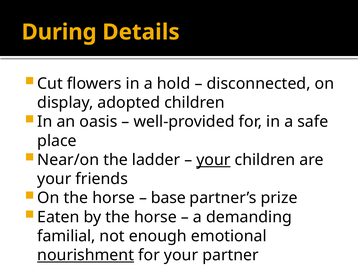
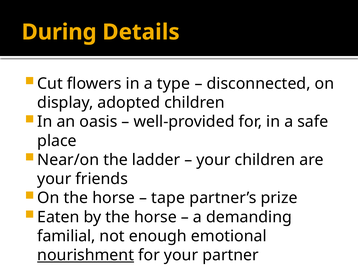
hold: hold -> type (174, 84)
your underline: present -> none (213, 160)
base: base -> tape (168, 198)
